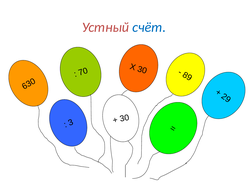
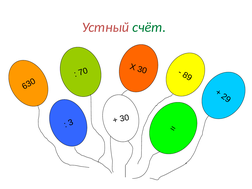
счёт colour: blue -> green (149, 27)
